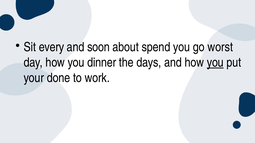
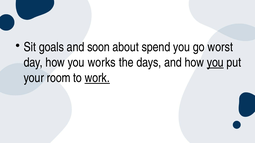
every: every -> goals (51, 47)
dinner: dinner -> works (102, 63)
done: done -> room (59, 78)
work underline: none -> present (97, 78)
